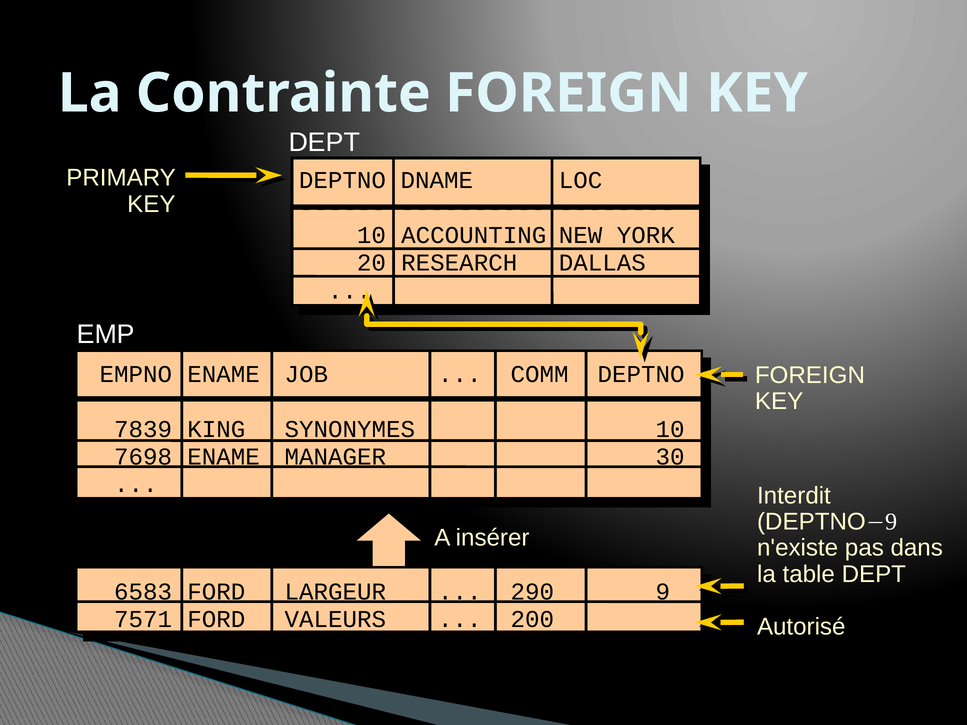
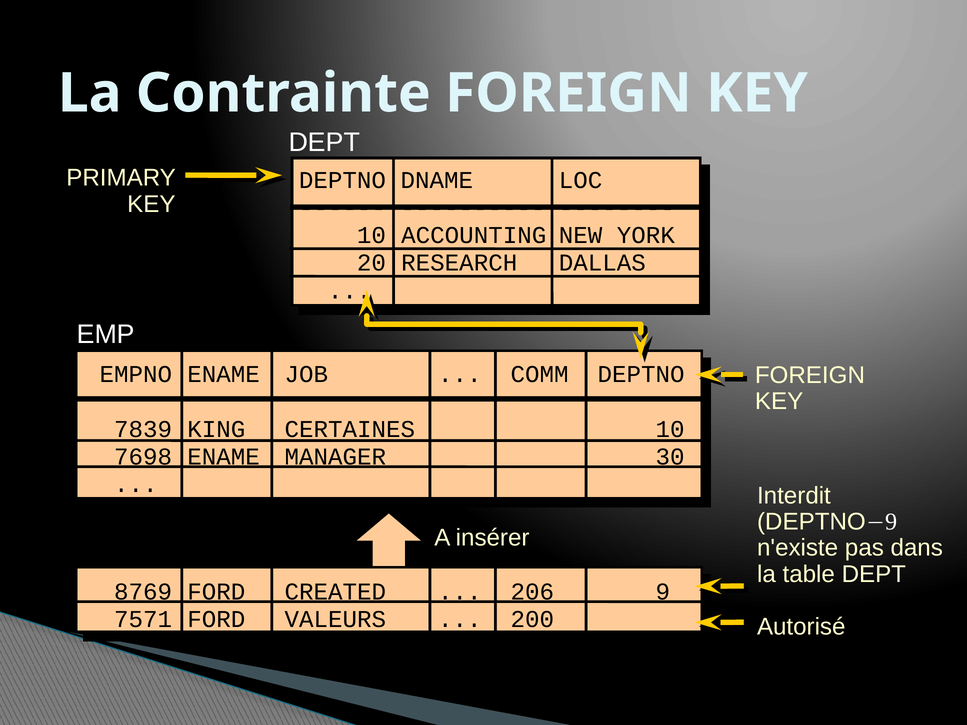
SYNONYMES: SYNONYMES -> CERTAINES (350, 429)
6583: 6583 -> 8769 (143, 592)
LARGEUR: LARGEUR -> CREATED (335, 592)
290: 290 -> 206 (532, 592)
